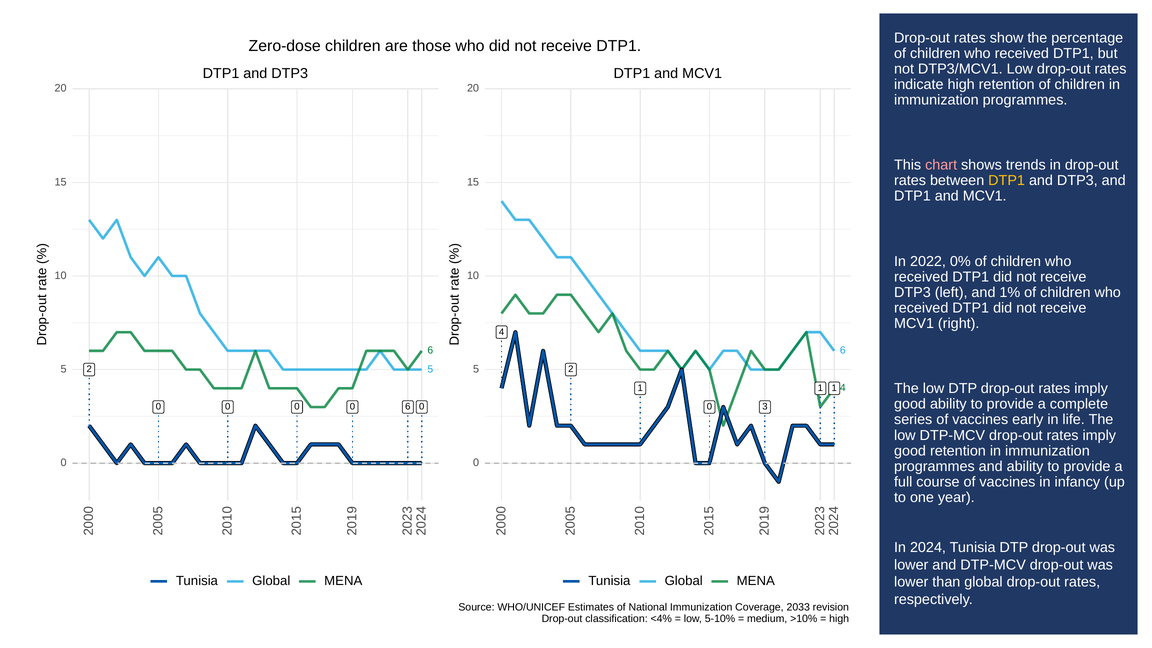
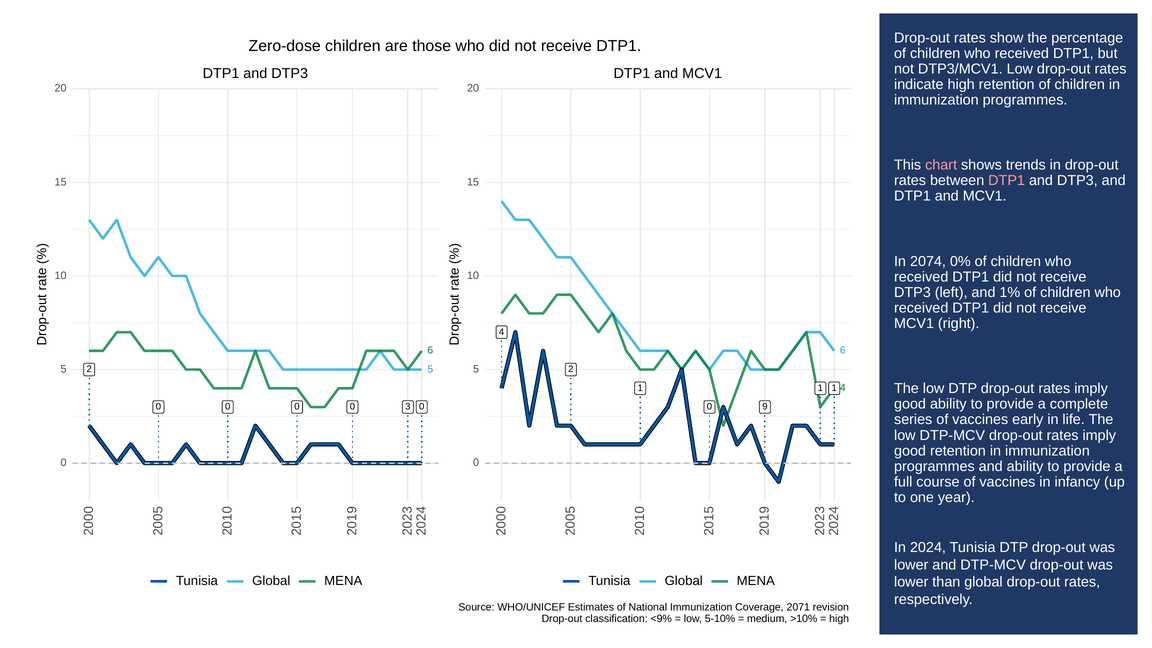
DTP1 colour: yellow -> pink (1007, 181)
2022: 2022 -> 2074 (928, 261)
0 6: 6 -> 3 (408, 407)
0 3: 3 -> 9 (765, 407)
2033: 2033 -> 2071 (798, 607)
<4%: <4% -> <9% (661, 619)
